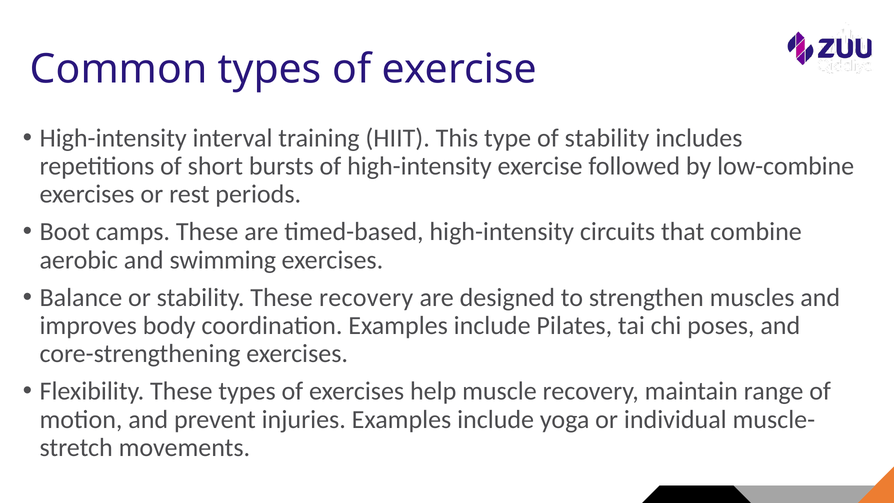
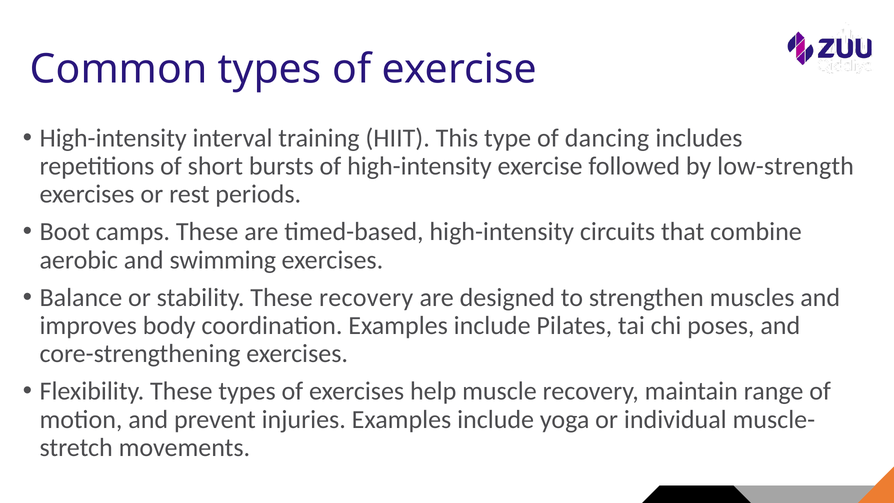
of stability: stability -> dancing (607, 138)
low-combine: low-combine -> low-strength (786, 166)
